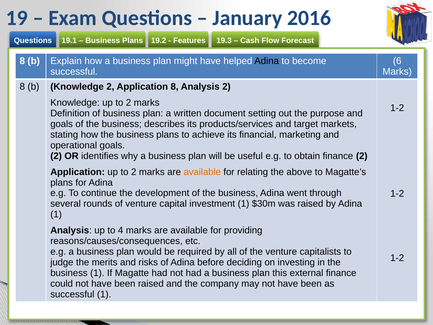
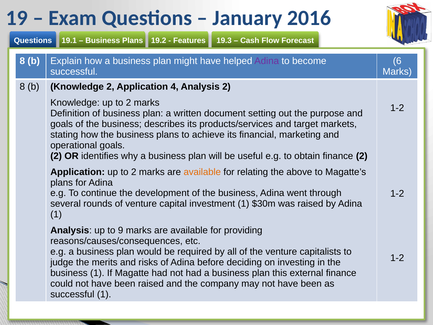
Adina colour: black -> purple (267, 61)
Application 8: 8 -> 4 (175, 87)
4: 4 -> 9 (121, 230)
